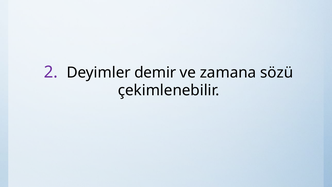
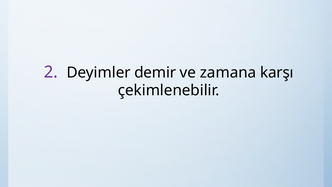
sözü: sözü -> karşı (277, 73)
